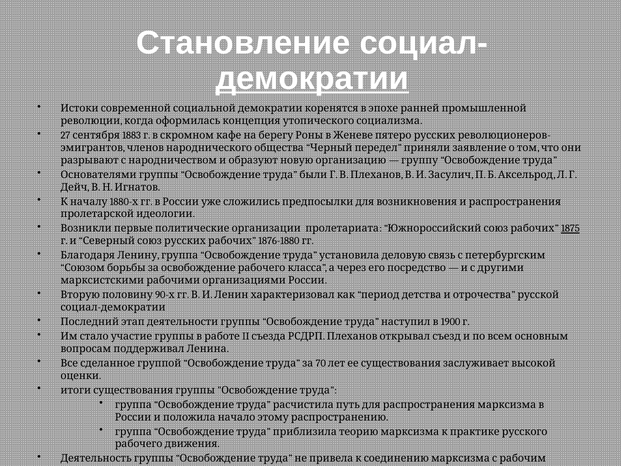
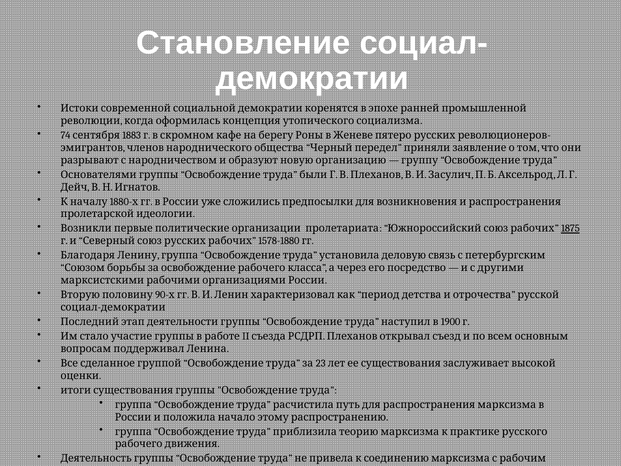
демократии underline: present -> none (312, 78)
27: 27 -> 74 (65, 135)
1876-1880: 1876-1880 -> 1578-1880 (279, 241)
70: 70 -> 23 (321, 363)
